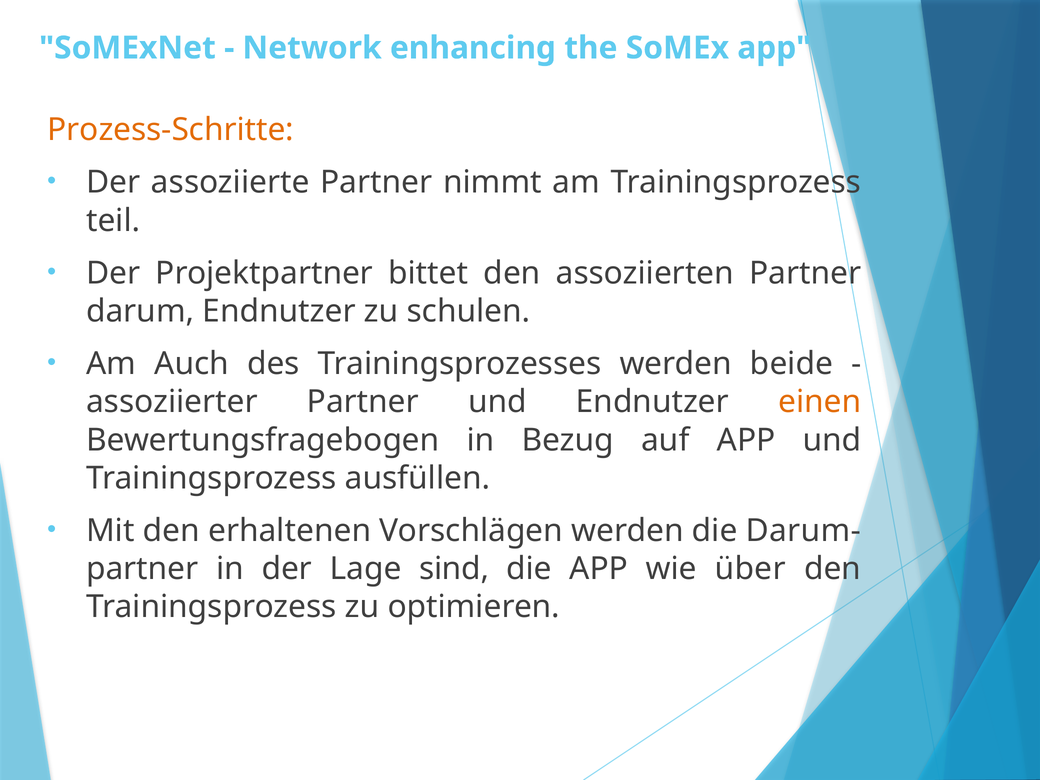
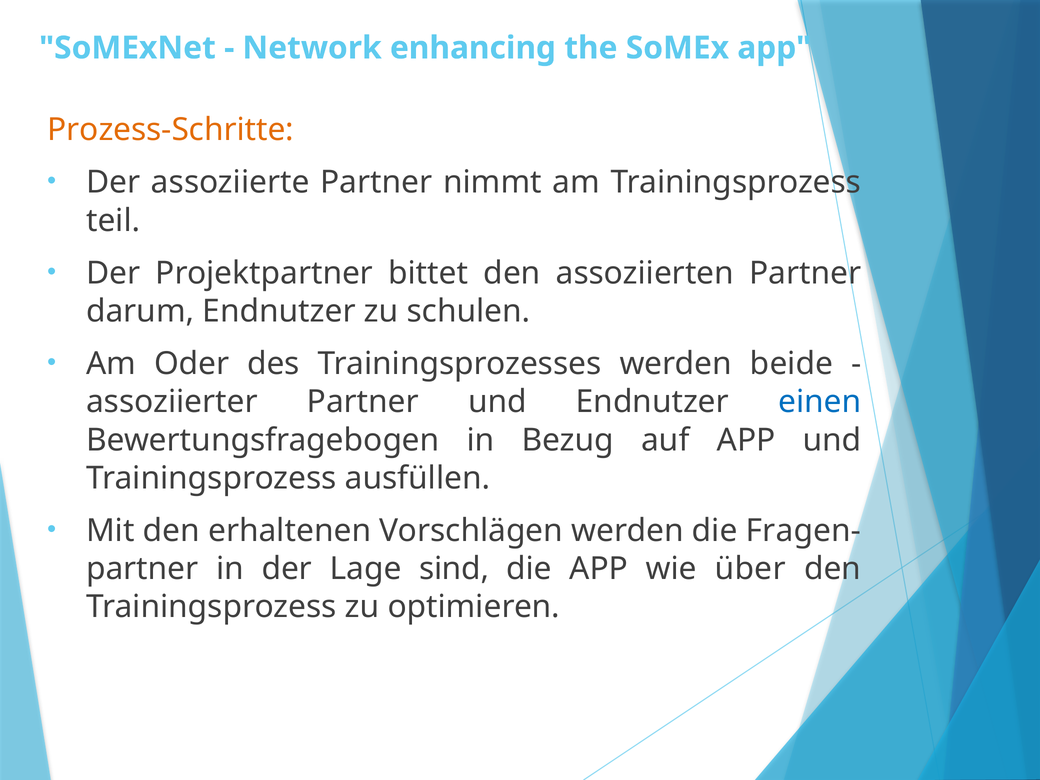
Auch: Auch -> Oder (192, 364)
einen colour: orange -> blue (820, 402)
Darum-: Darum- -> Fragen- (803, 531)
